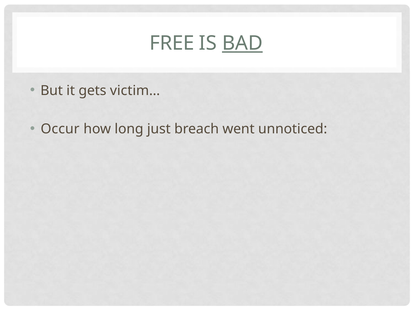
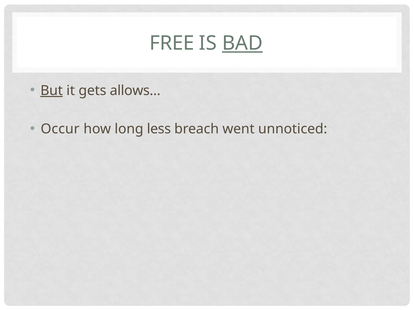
But underline: none -> present (52, 91)
victim…: victim… -> allows… (135, 91)
just: just -> less (159, 129)
